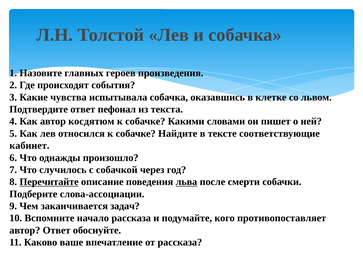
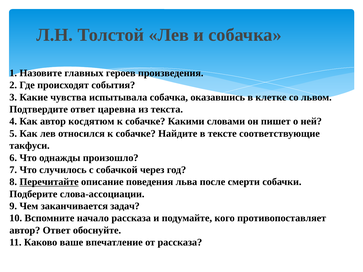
пефонал: пефонал -> царевна (117, 109)
кабинет: кабинет -> такфуси (30, 146)
льва underline: present -> none (186, 182)
